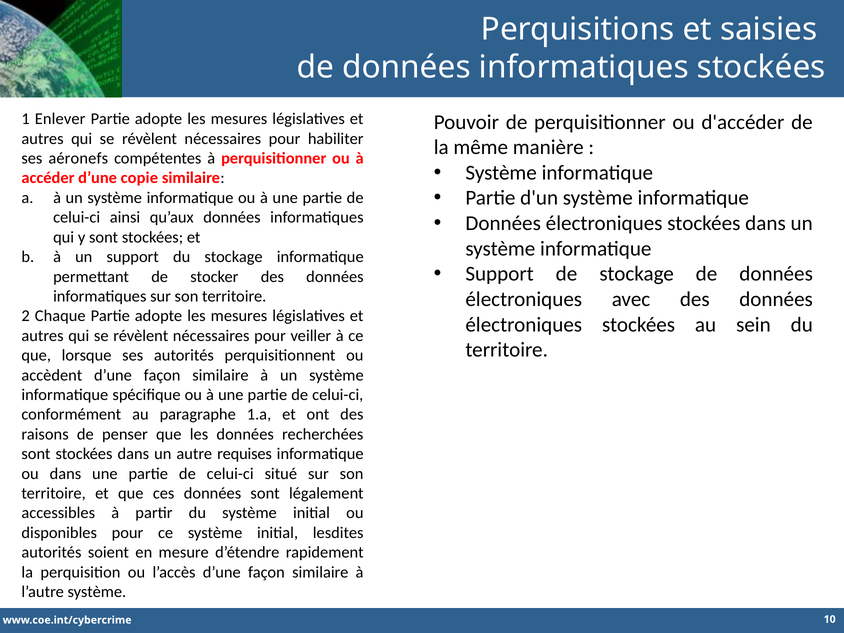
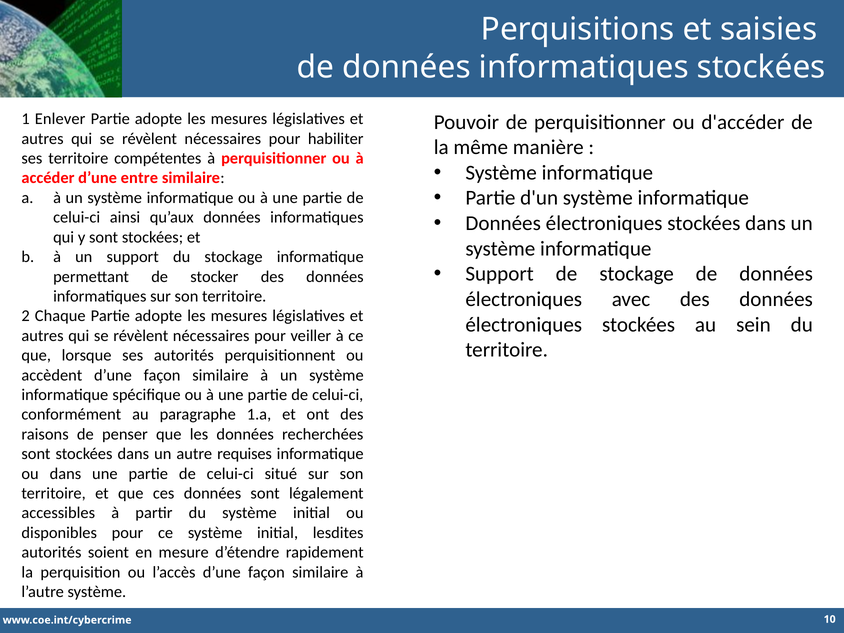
ses aéronefs: aéronefs -> territoire (78, 158)
copie: copie -> entre (139, 178)
